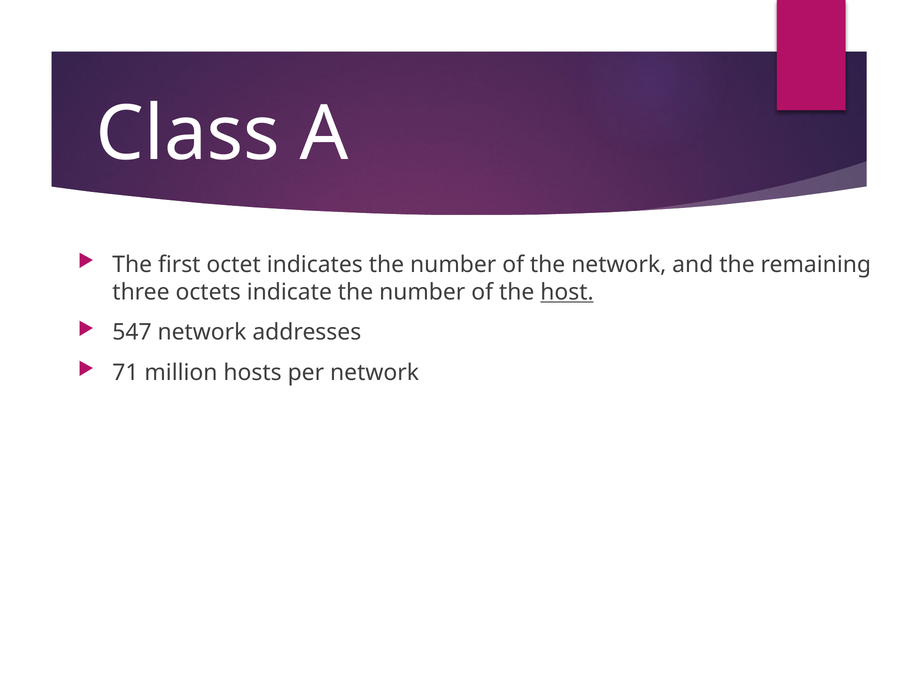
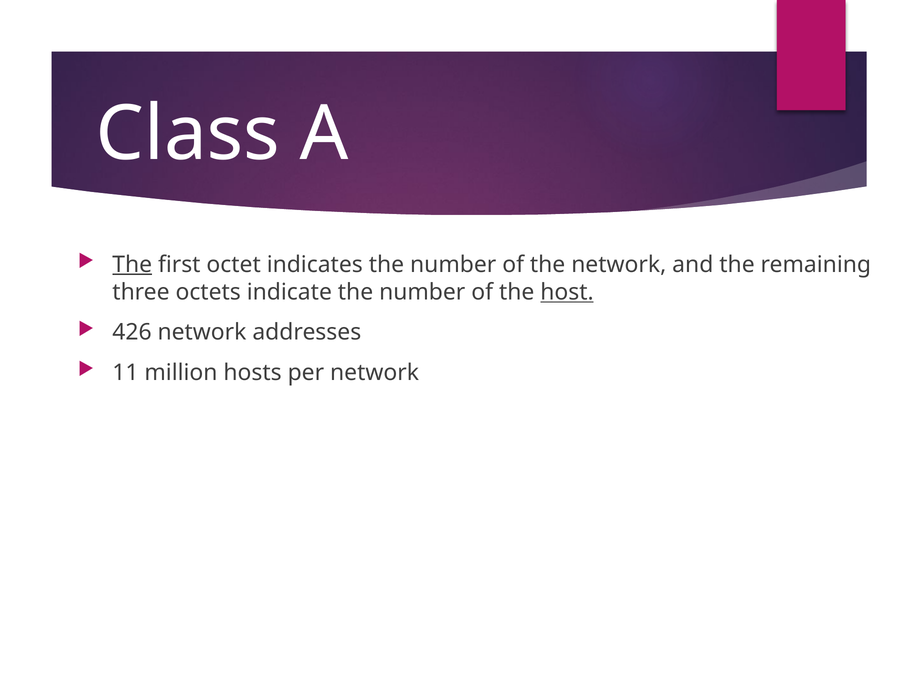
The underline: none -> present (132, 264)
547: 547 -> 426 (132, 332)
71: 71 -> 11 (125, 372)
